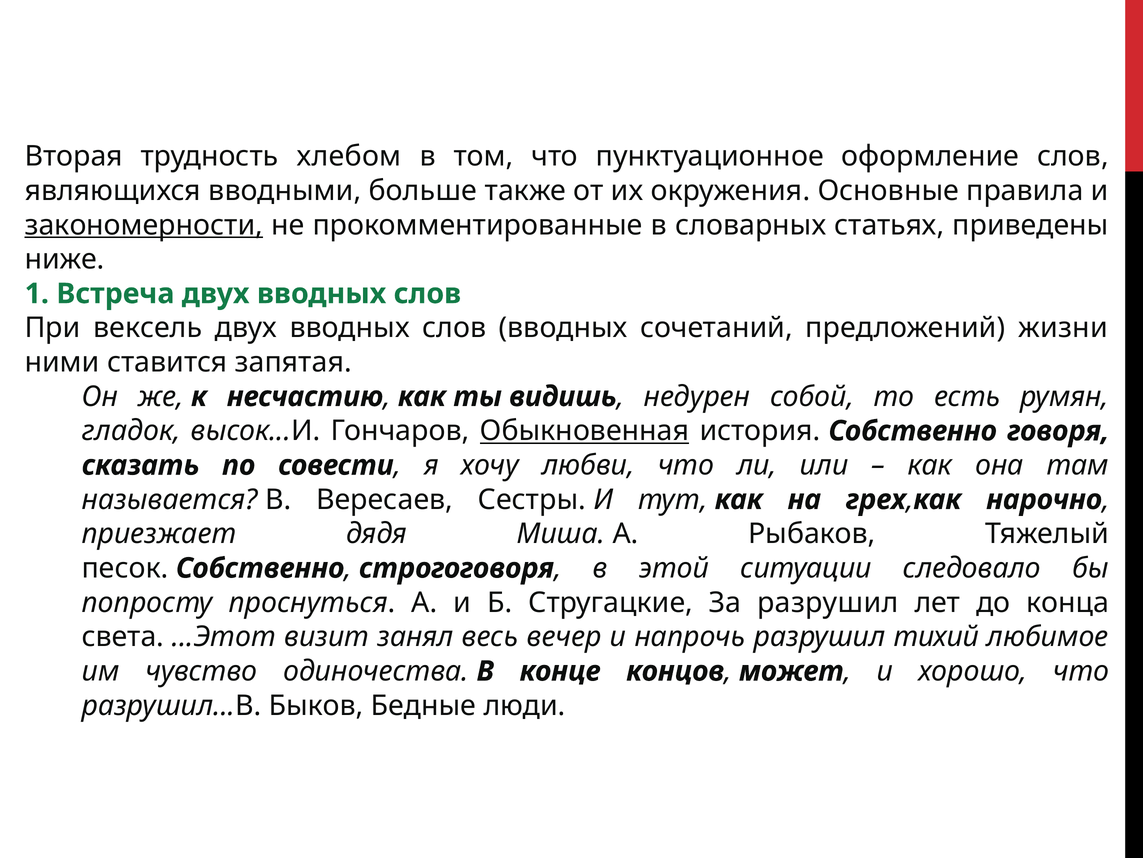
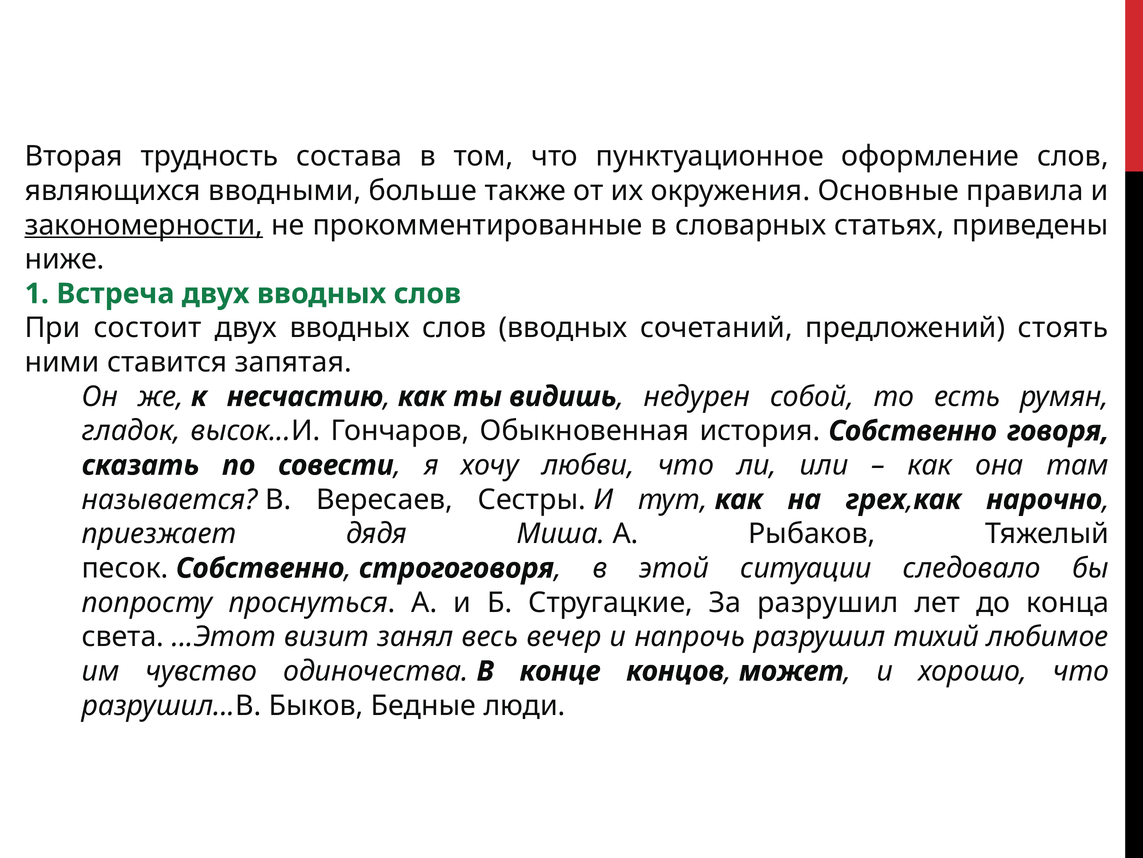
хлебом: хлебом -> состава (349, 156)
вексель: вексель -> состоит (148, 328)
жизни: жизни -> стоять (1063, 328)
Обыкновенная underline: present -> none (585, 431)
